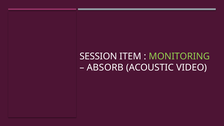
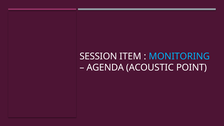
MONITORING colour: light green -> light blue (179, 56)
ABSORB: ABSORB -> AGENDA (105, 68)
VIDEO: VIDEO -> POINT (192, 68)
